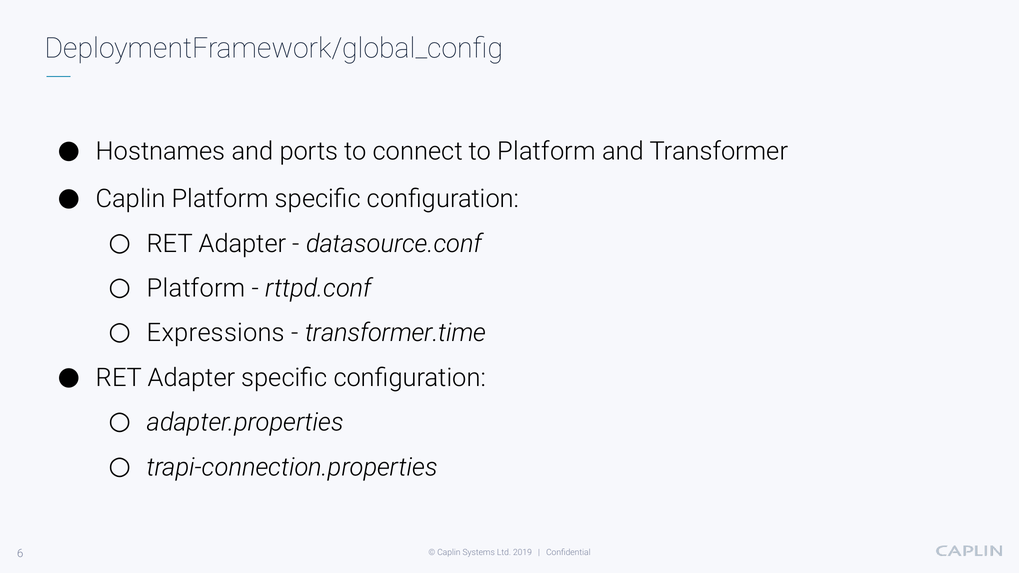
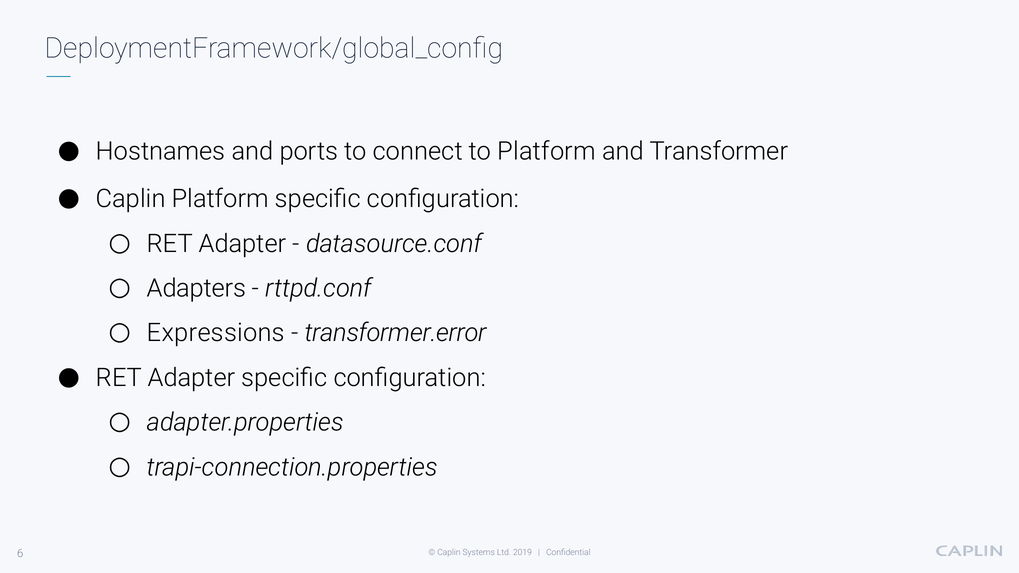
Platform: Platform -> Adapters (196, 288)
transformer.time: transformer.time -> transformer.error (396, 333)
